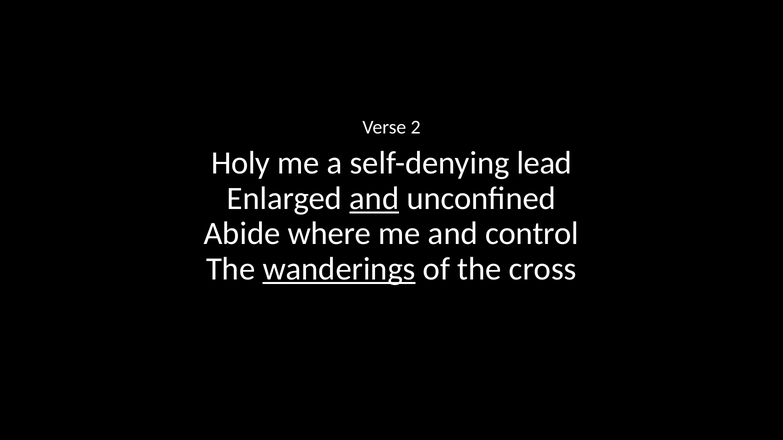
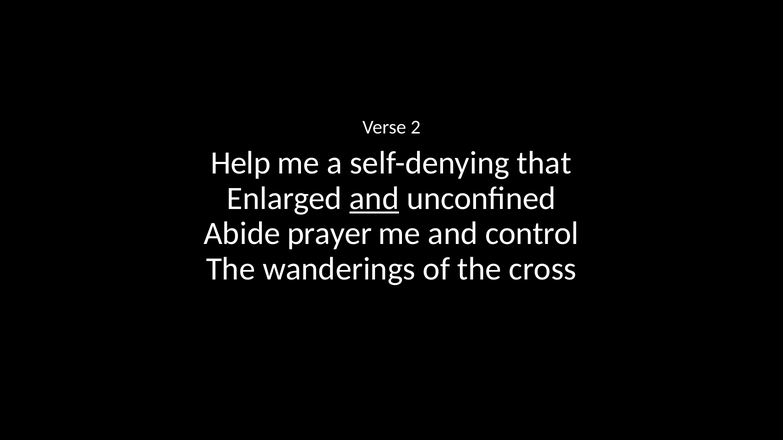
Holy: Holy -> Help (241, 163)
lead: lead -> that (544, 163)
where: where -> prayer (329, 234)
wanderings underline: present -> none (339, 269)
